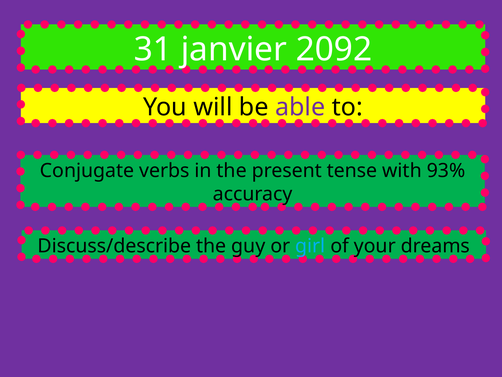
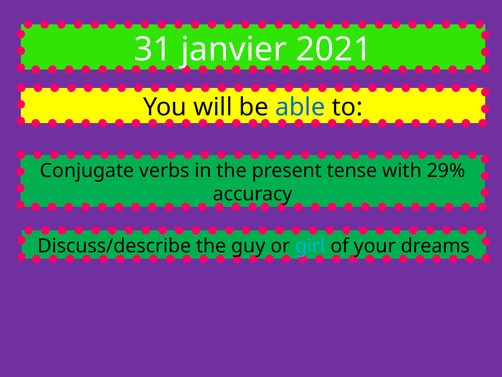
2092: 2092 -> 2021 (334, 49)
able colour: purple -> blue (300, 107)
93%: 93% -> 29% (446, 170)
